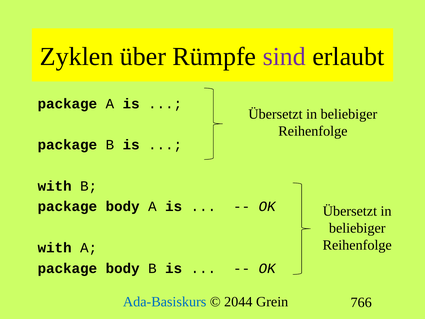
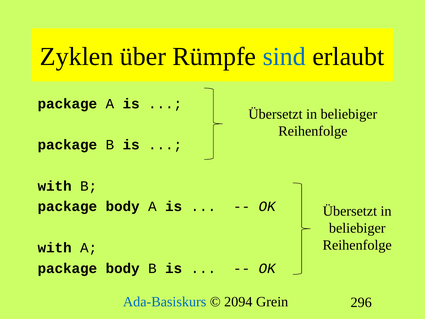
sind colour: purple -> blue (284, 57)
2044: 2044 -> 2094 (238, 302)
766: 766 -> 296 (361, 302)
